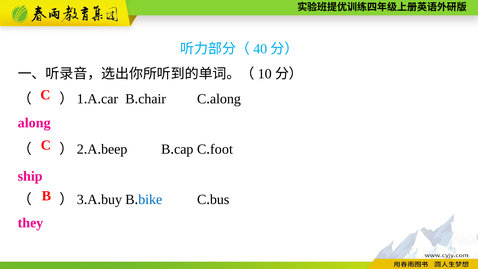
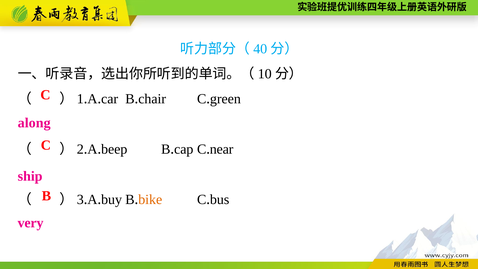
along: along -> green (225, 99)
foot: foot -> near (222, 149)
bike colour: blue -> orange (150, 199)
they: they -> very (31, 223)
